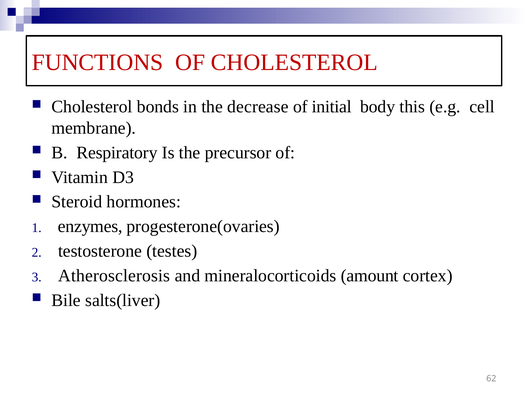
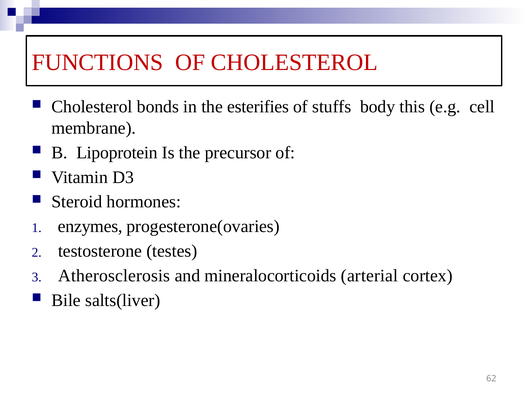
decrease: decrease -> esterifies (258, 107)
initial: initial -> stuffs (332, 107)
Respiratory: Respiratory -> Lipoprotein (117, 153)
amount: amount -> arterial (369, 276)
